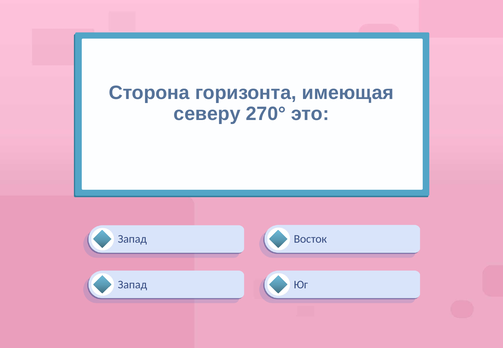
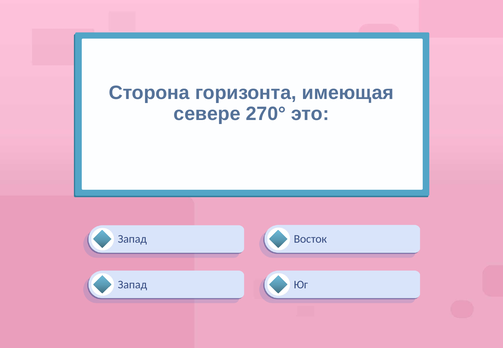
северу: северу -> севере (207, 114)
